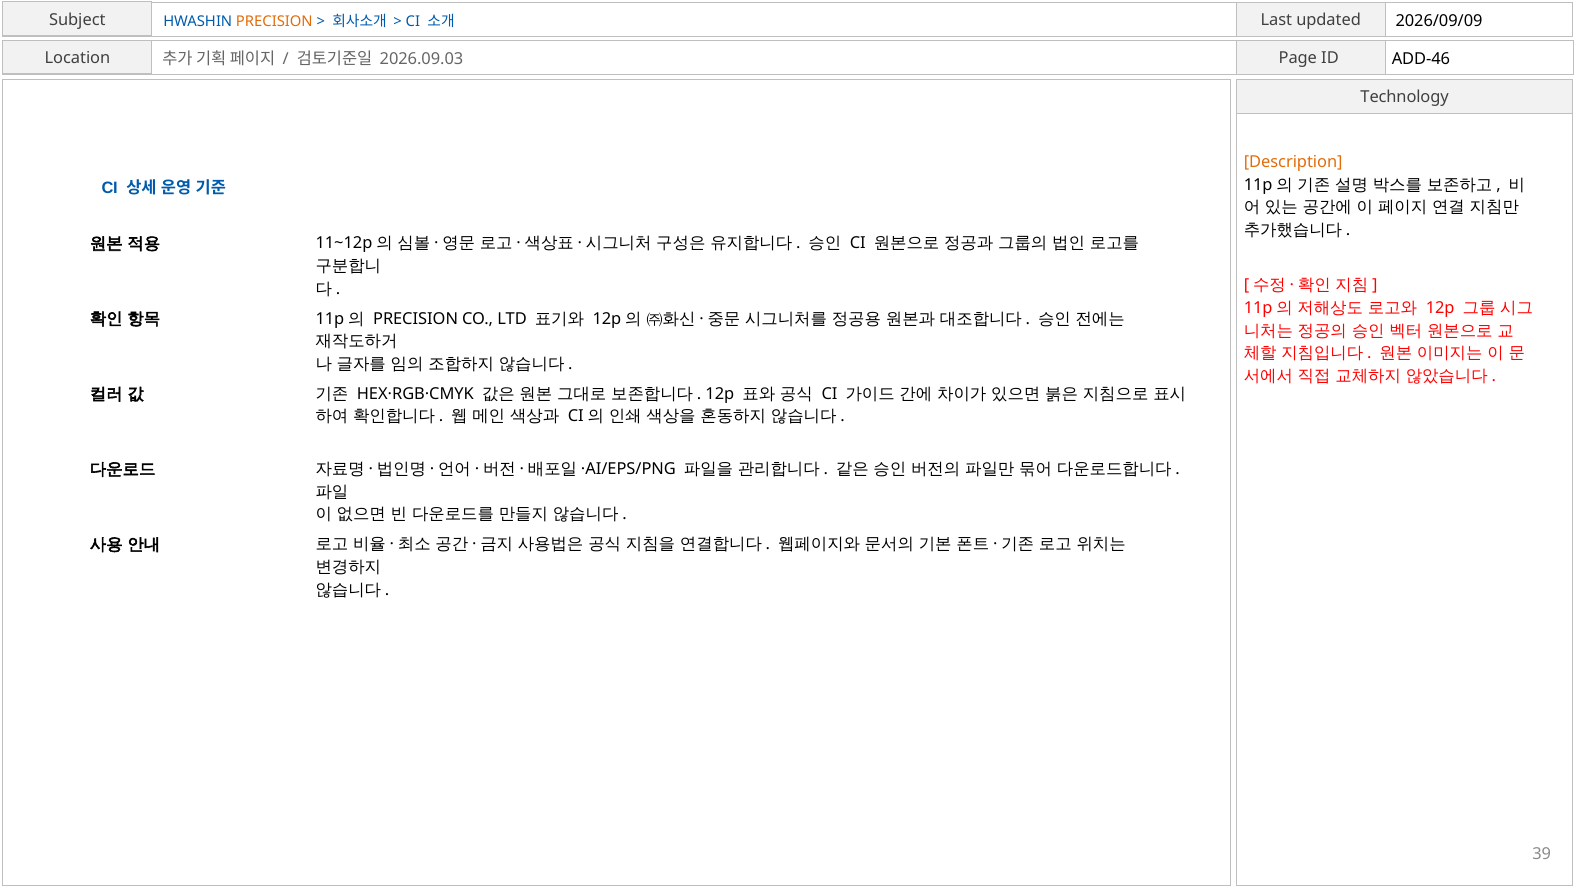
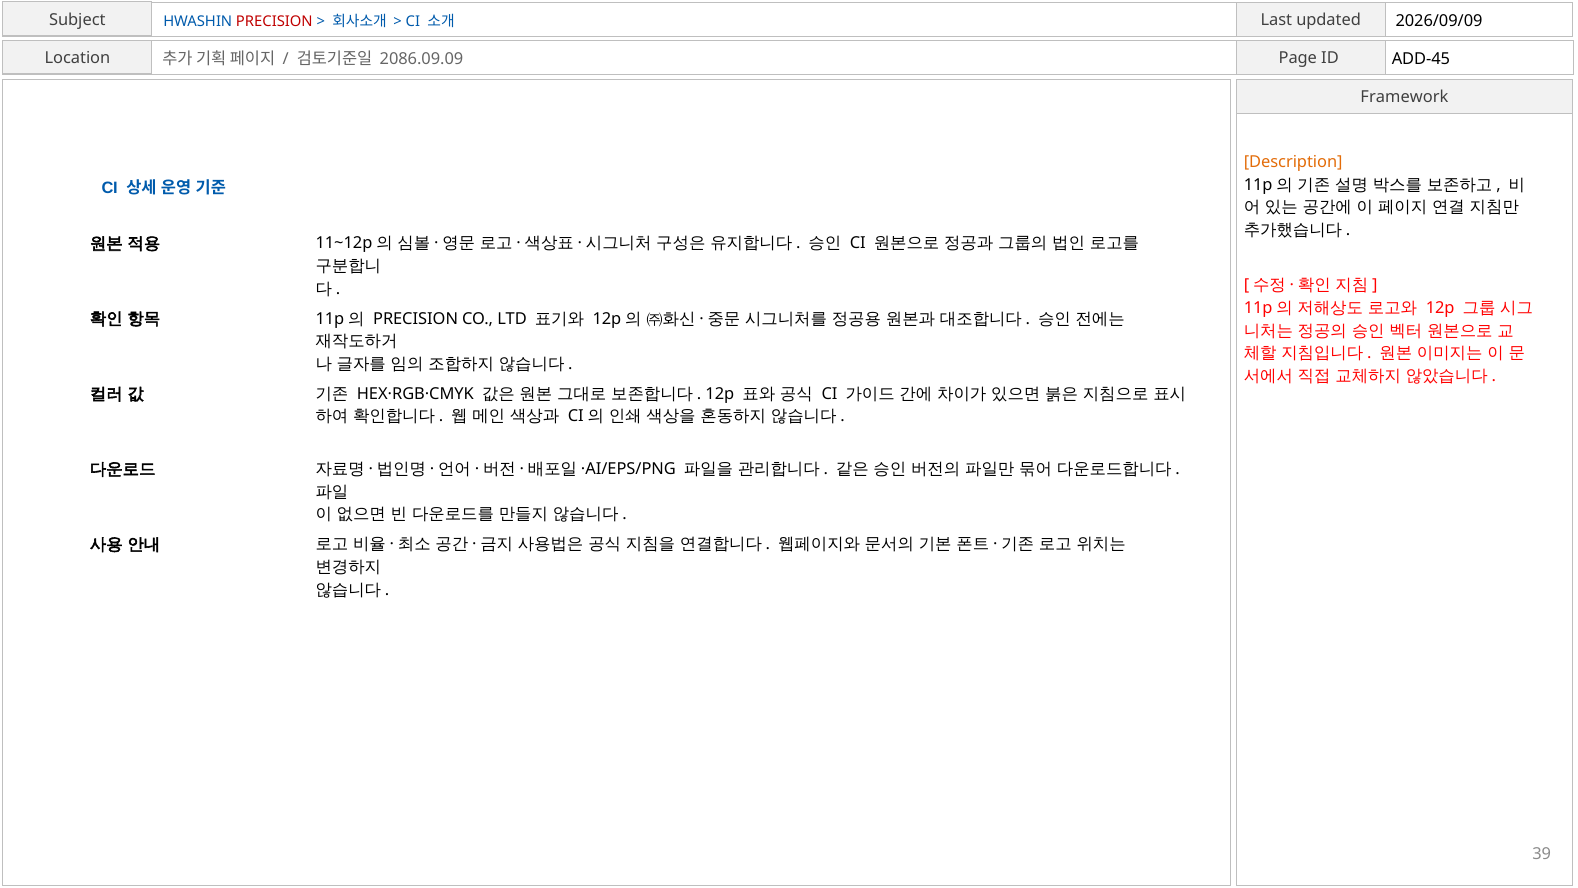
PRECISION colour: orange -> red (274, 21)
2026.09.03: 2026.09.03 -> 2086.09.09 (421, 59)
ADD-46: ADD-46 -> ADD-45 (1421, 60)
Technology: Technology -> Framework (1405, 97)
